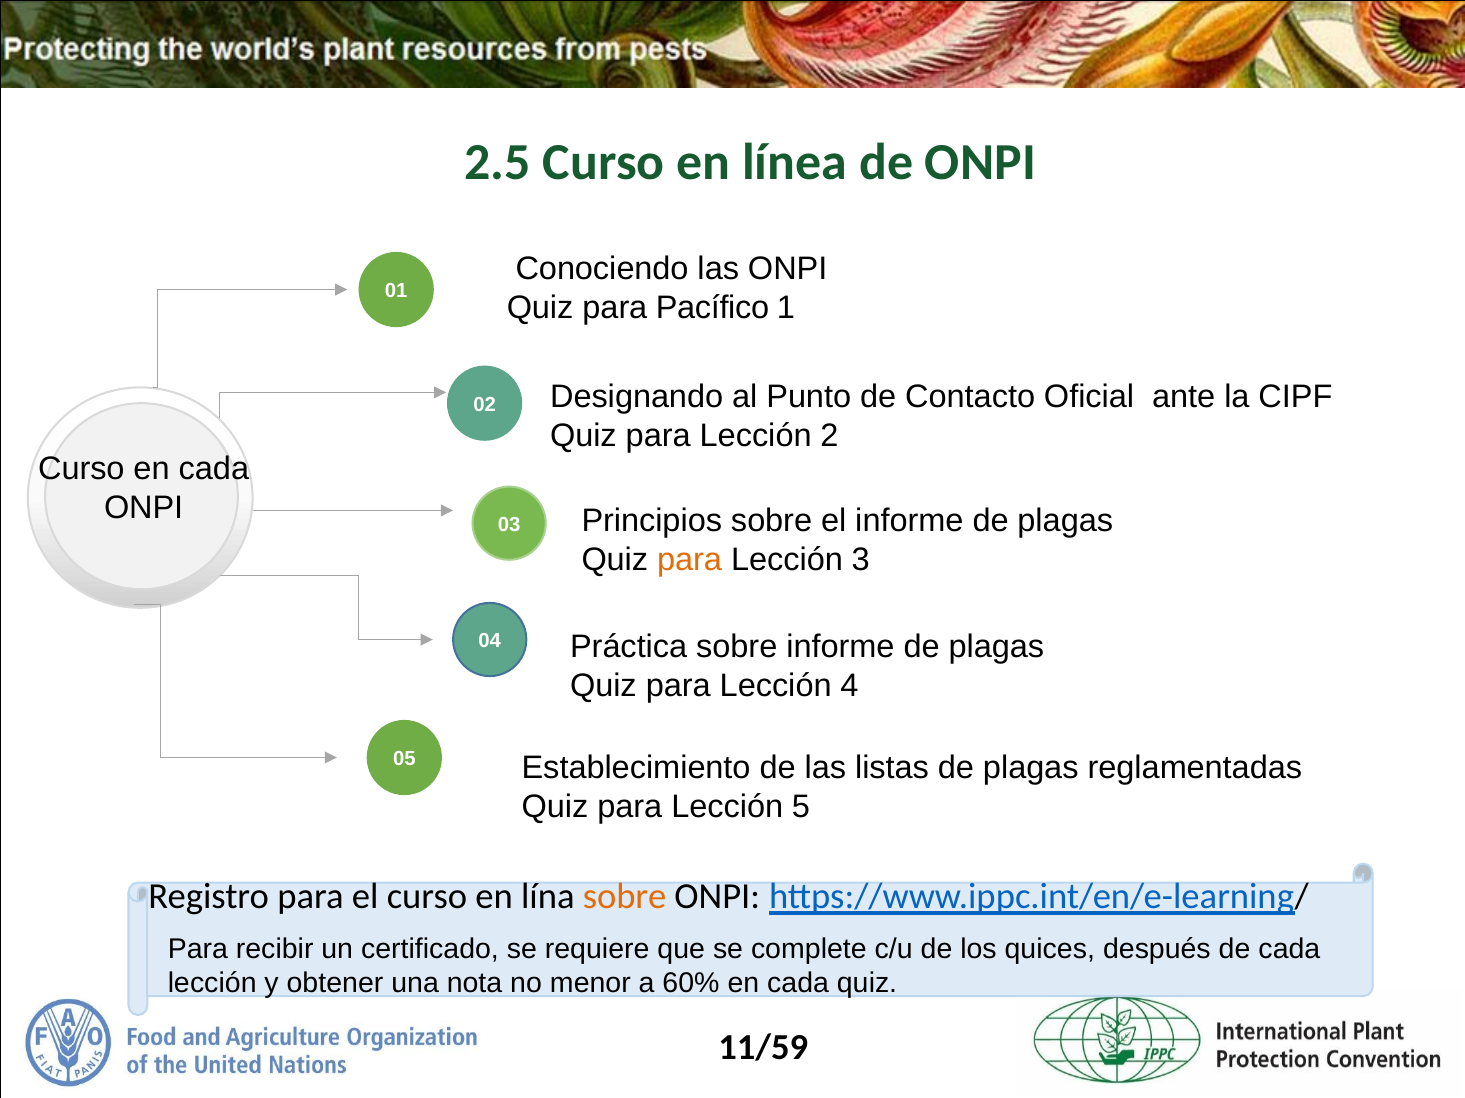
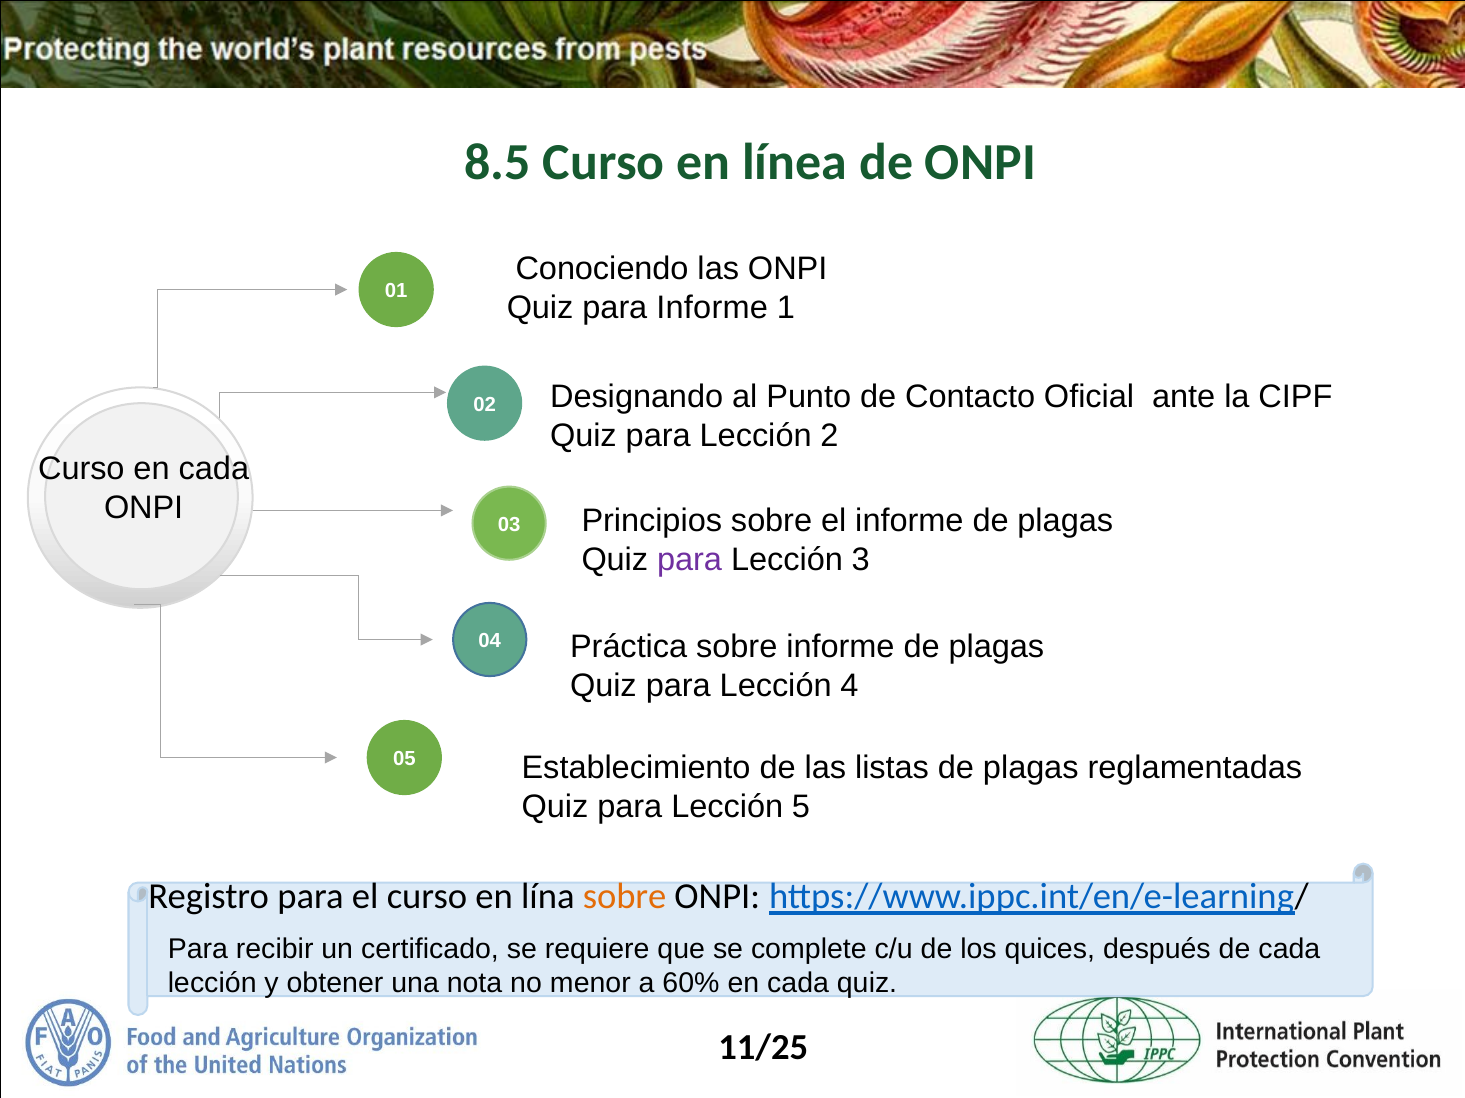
2.5: 2.5 -> 8.5 (498, 162)
para Pacífico: Pacífico -> Informe (712, 308)
para colour: orange -> purple (690, 560)
11/59: 11/59 -> 11/25 (763, 1049)
